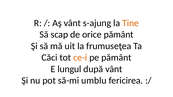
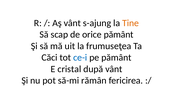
ce-i colour: orange -> blue (80, 58)
lungul: lungul -> cristal (69, 69)
umblu: umblu -> rămân (94, 81)
